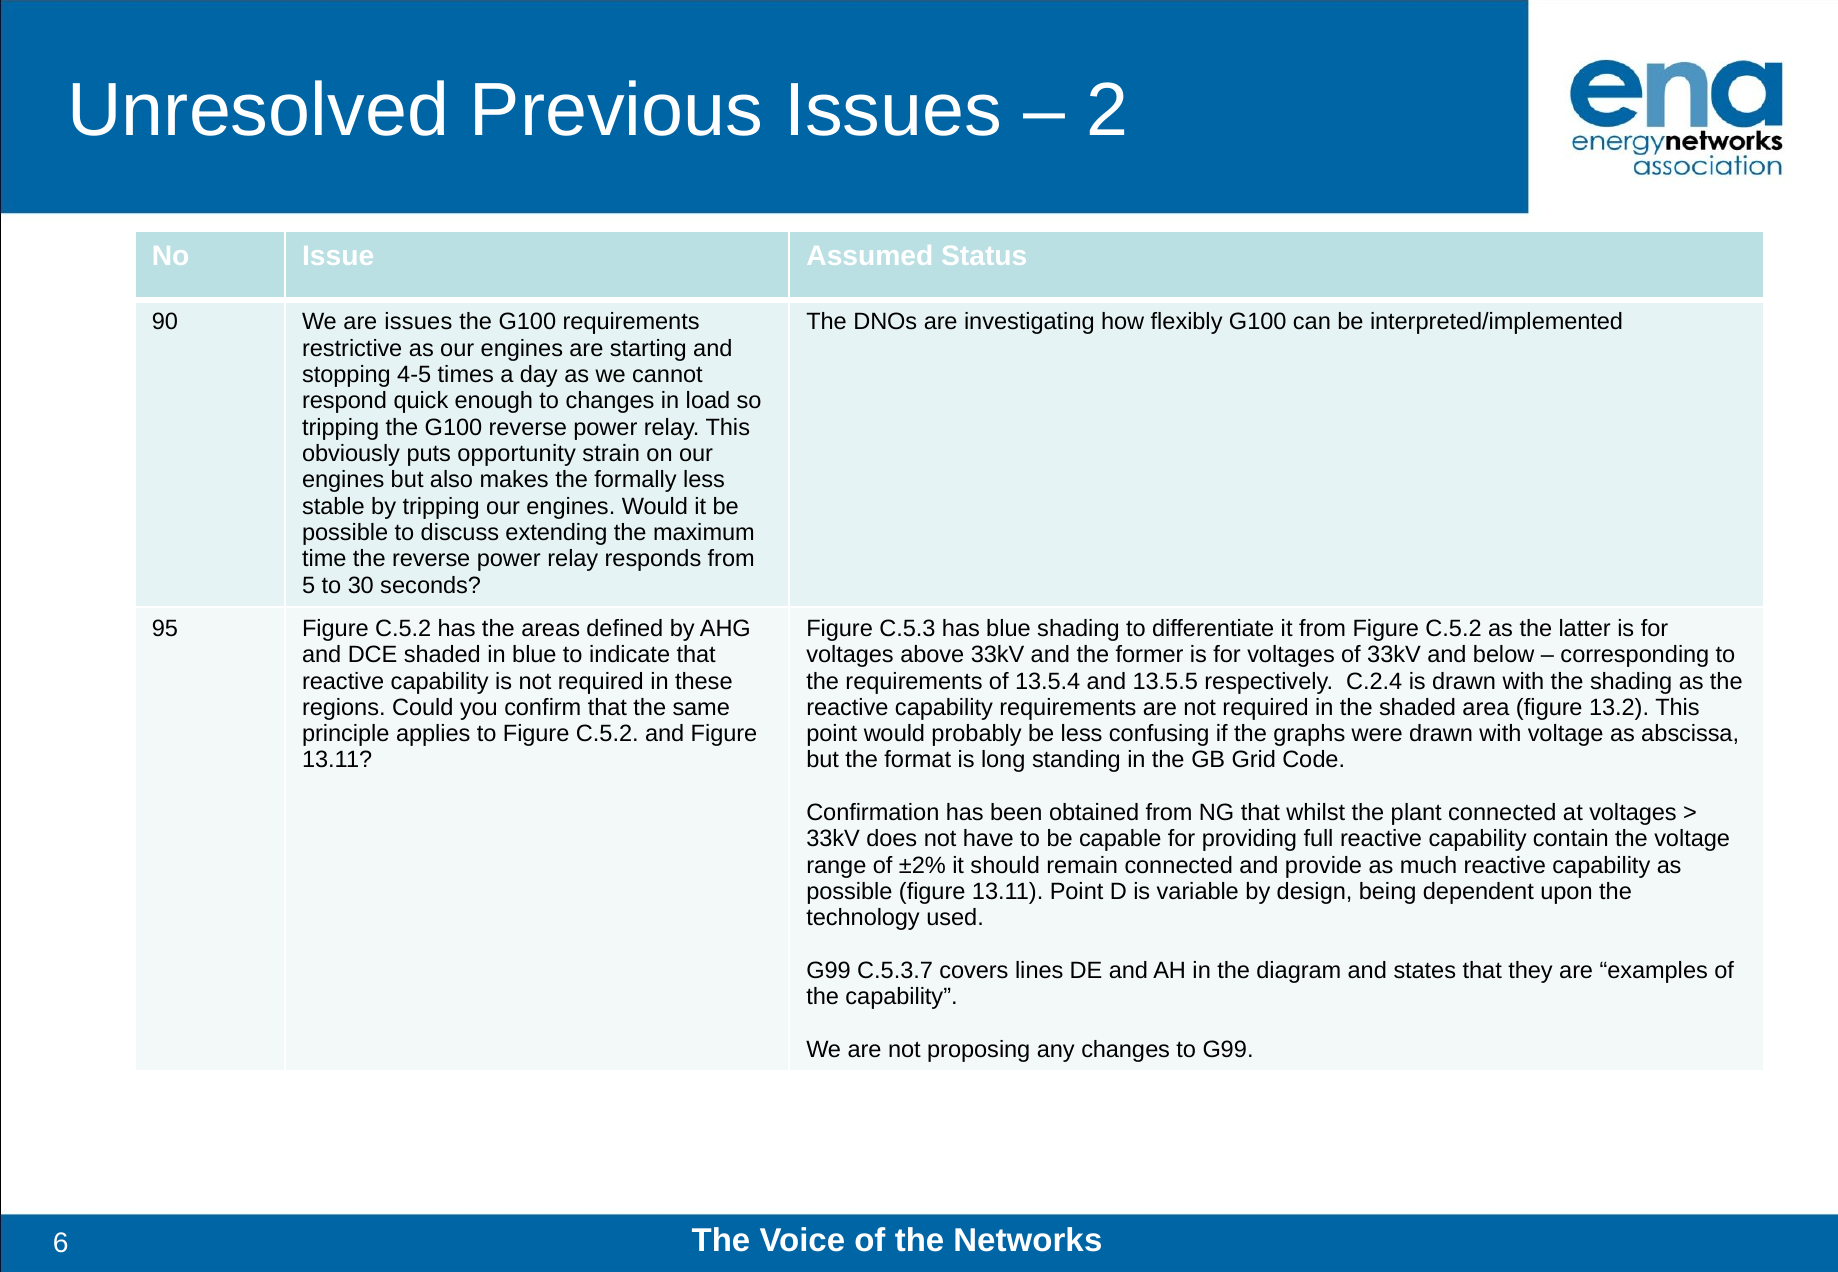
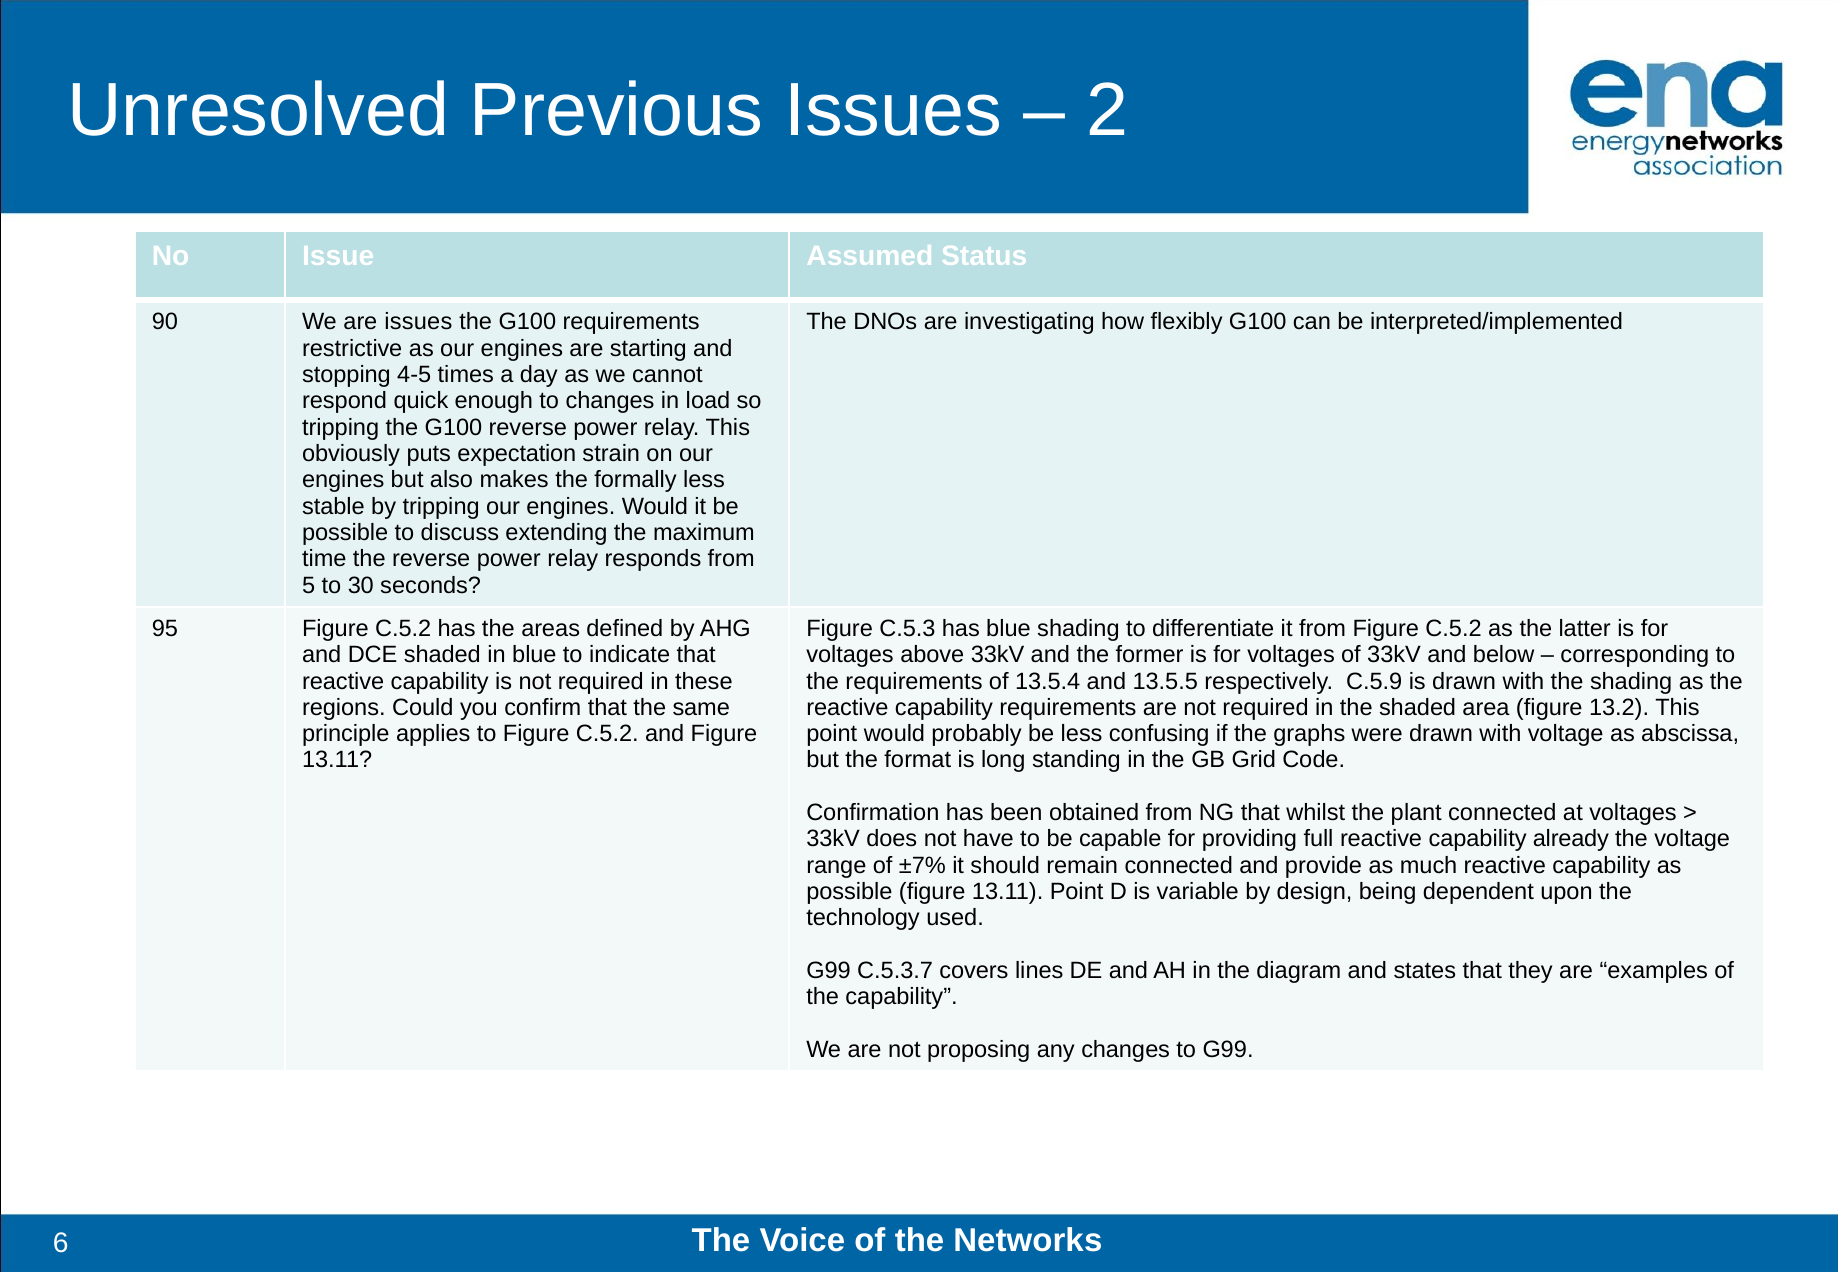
opportunity: opportunity -> expectation (517, 454)
C.2.4: C.2.4 -> C.5.9 (1374, 681)
contain: contain -> already (1571, 839)
±2%: ±2% -> ±7% (922, 866)
